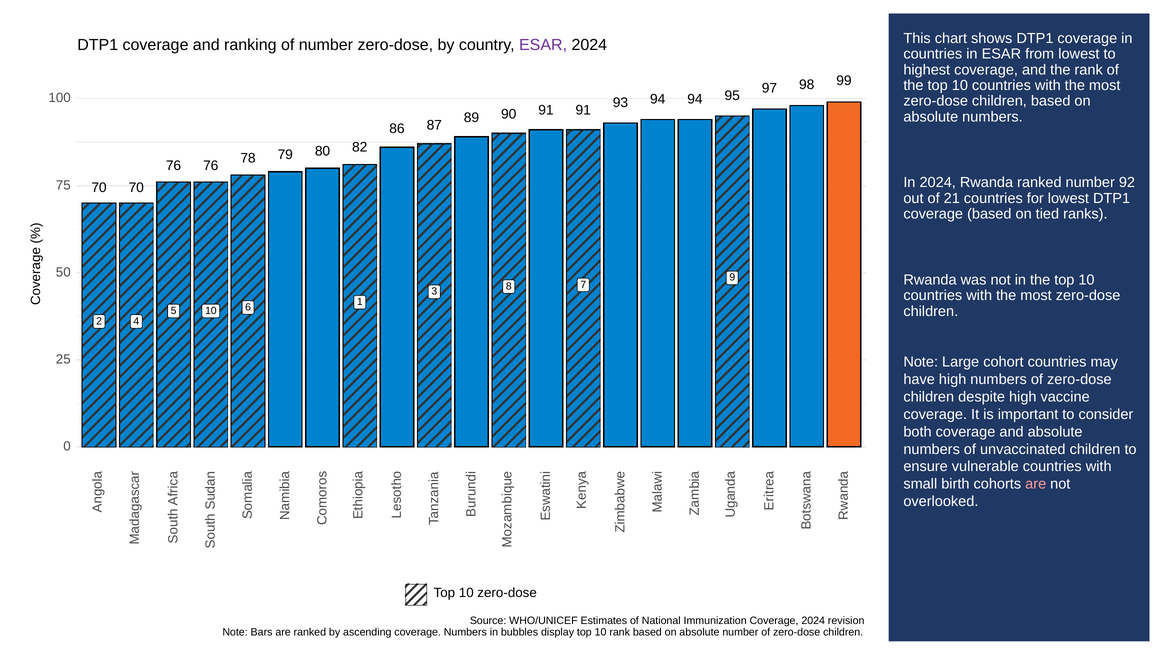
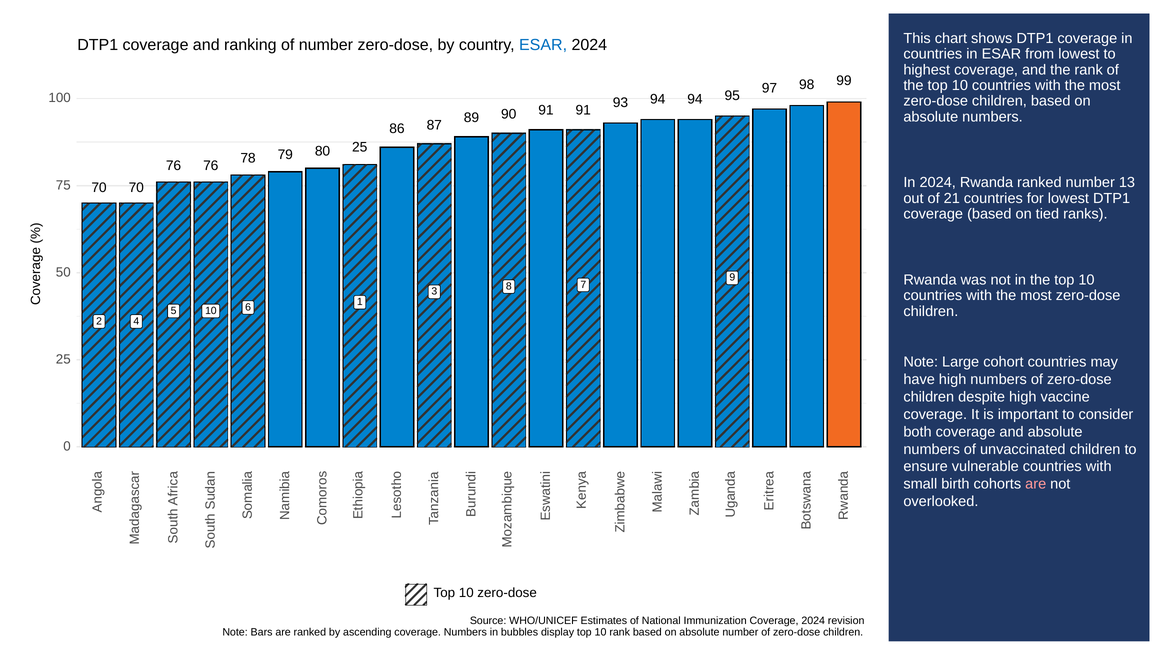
ESAR colour: purple -> blue (543, 45)
80 82: 82 -> 25 (360, 147)
92: 92 -> 13 (1127, 183)
